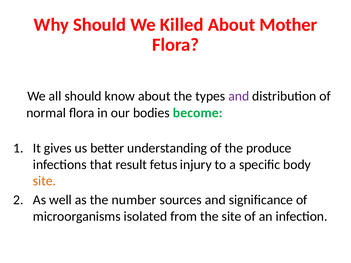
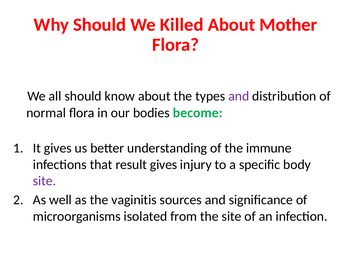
produce: produce -> immune (269, 148)
result fetus: fetus -> gives (164, 165)
site colour: orange -> purple (44, 181)
number: number -> vaginitis (134, 200)
